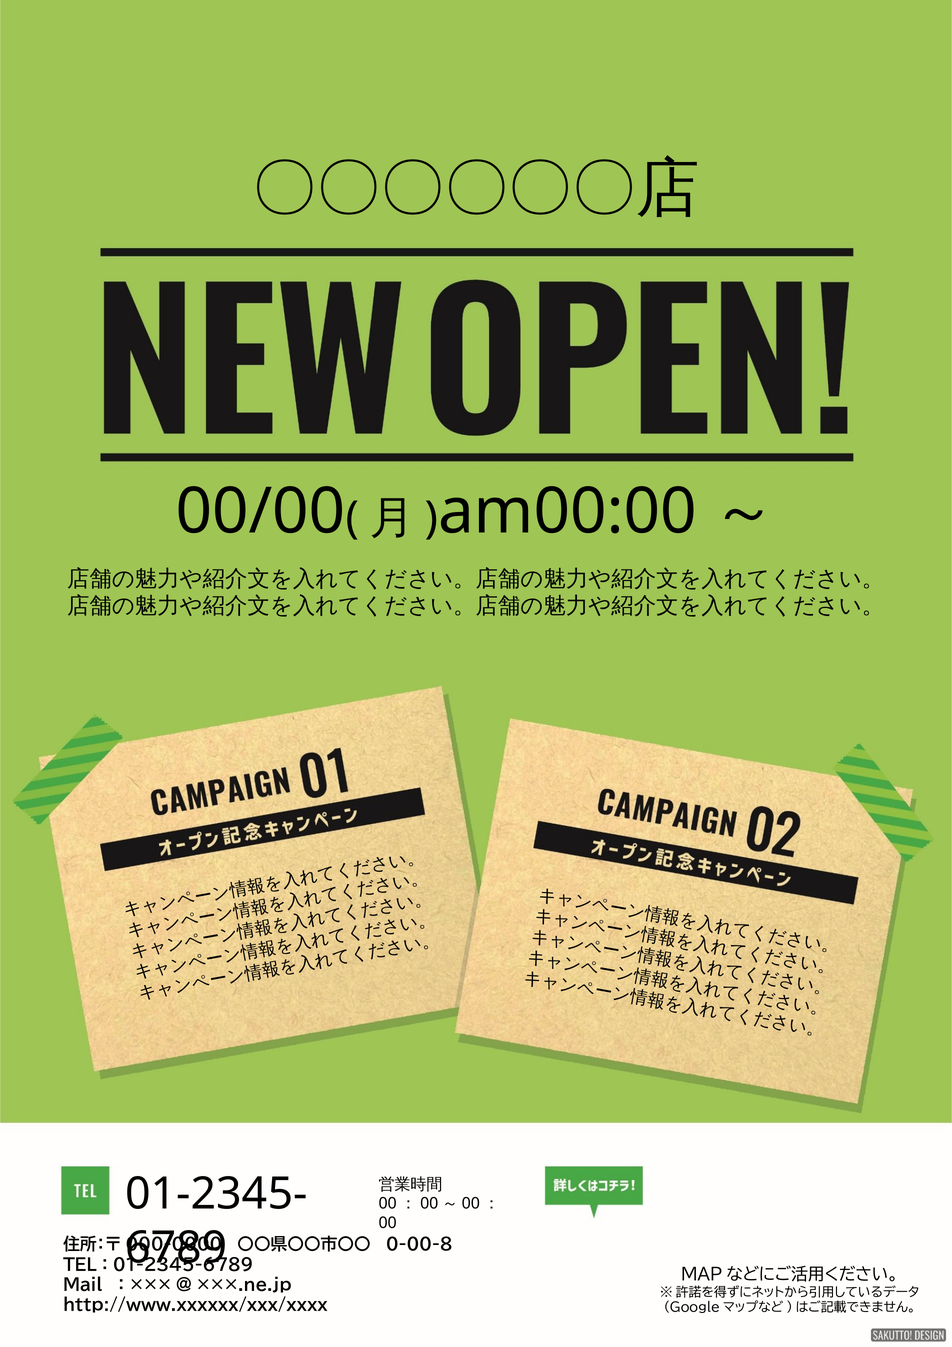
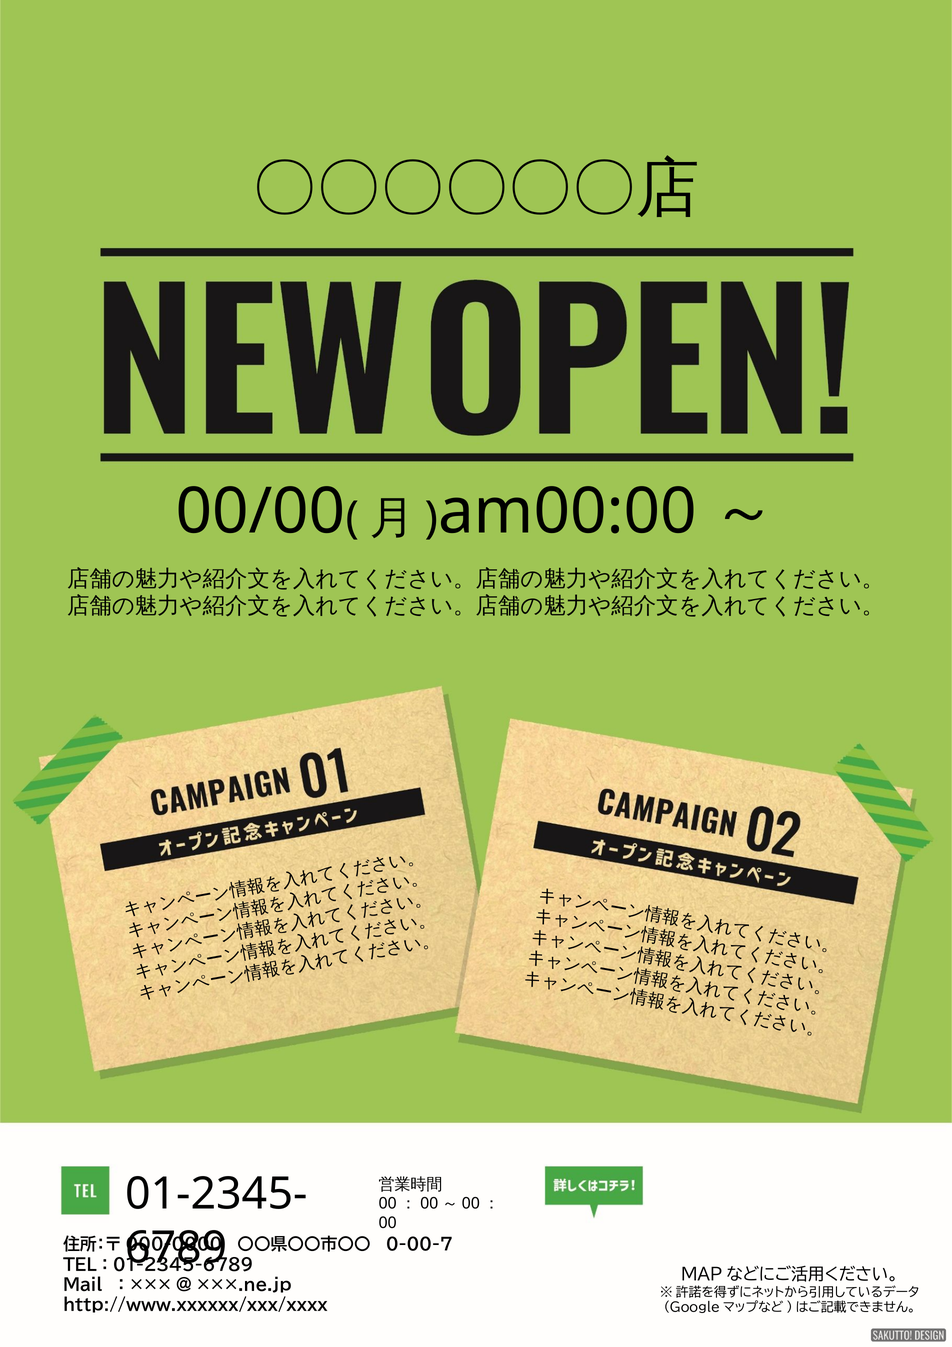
0-00-8: 0-00-8 -> 0-00-7 (419, 1244)
